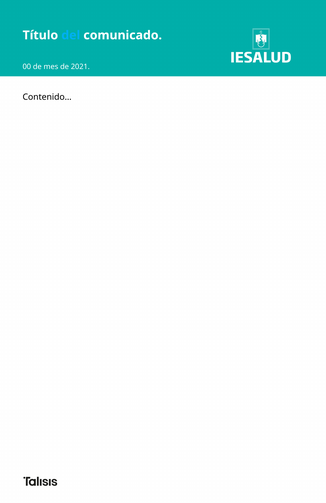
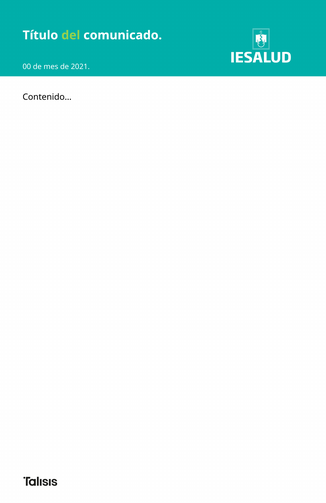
del colour: light blue -> light green (71, 35)
